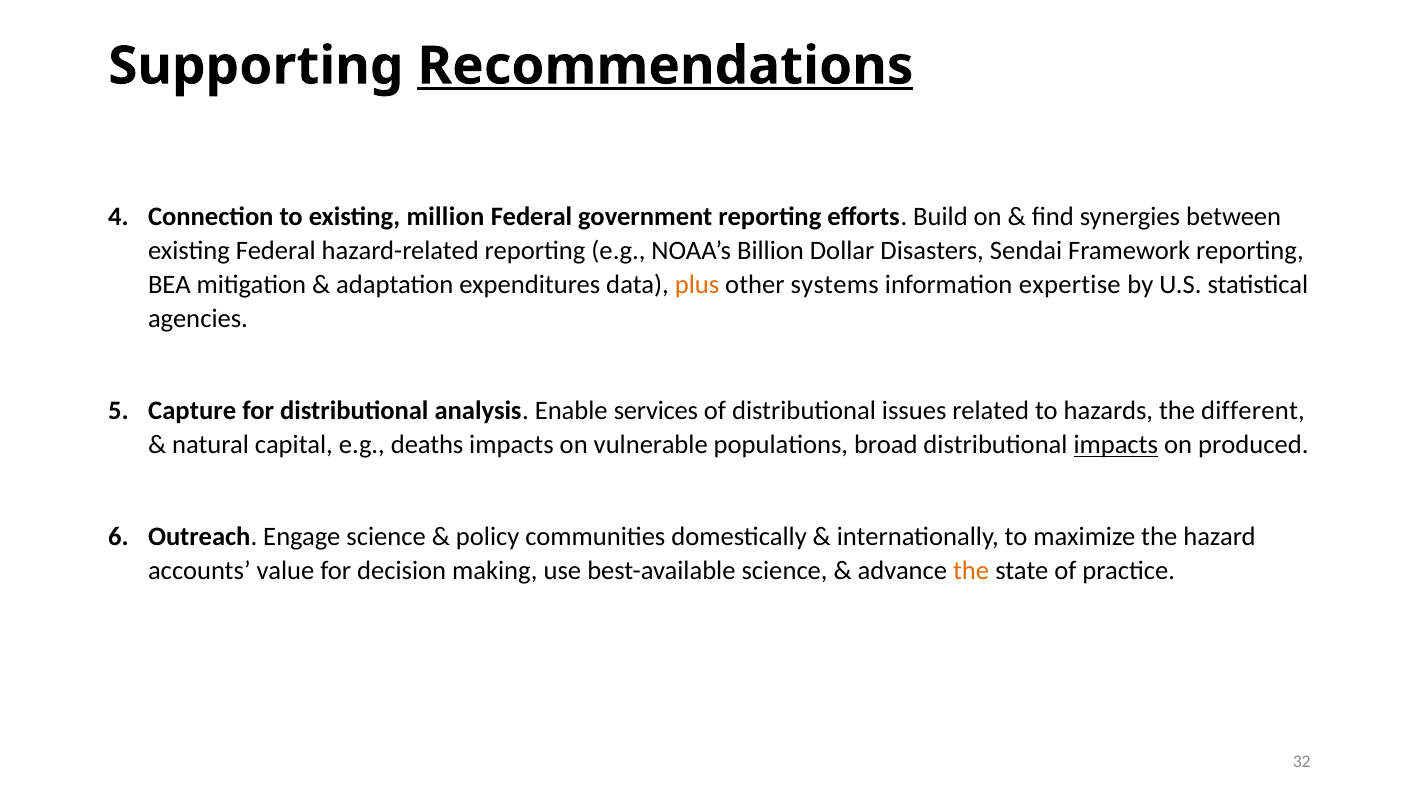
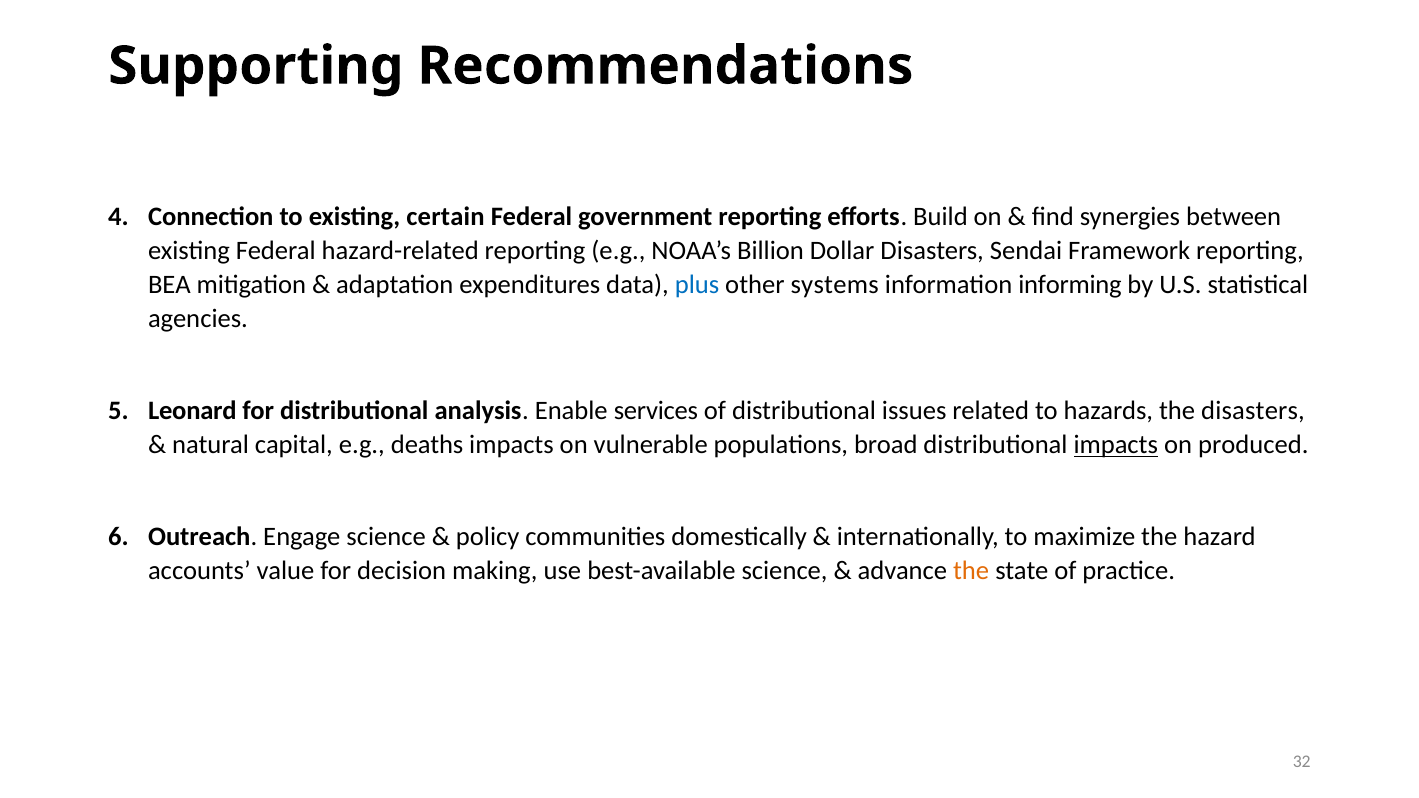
Recommendations underline: present -> none (665, 66)
million: million -> certain (445, 216)
plus colour: orange -> blue (697, 285)
expertise: expertise -> informing (1070, 285)
Capture: Capture -> Leonard (192, 411)
the different: different -> disasters (1253, 411)
